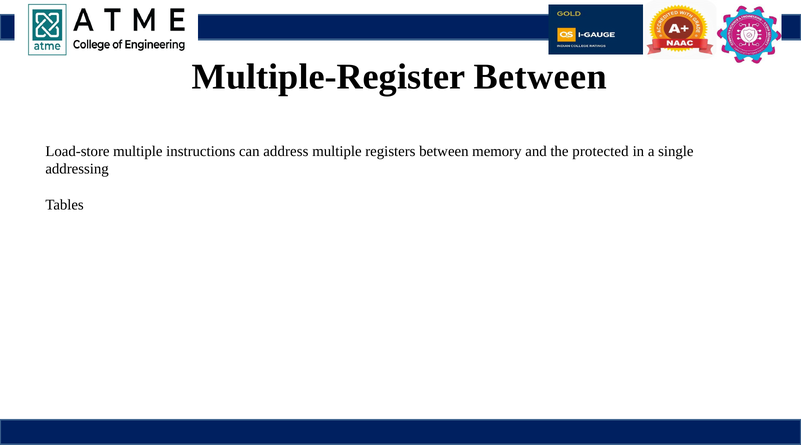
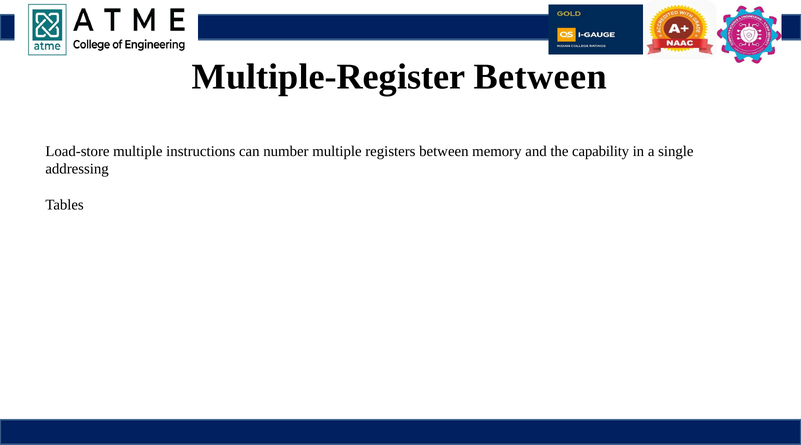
address: address -> number (286, 151)
protected: protected -> capability (601, 151)
